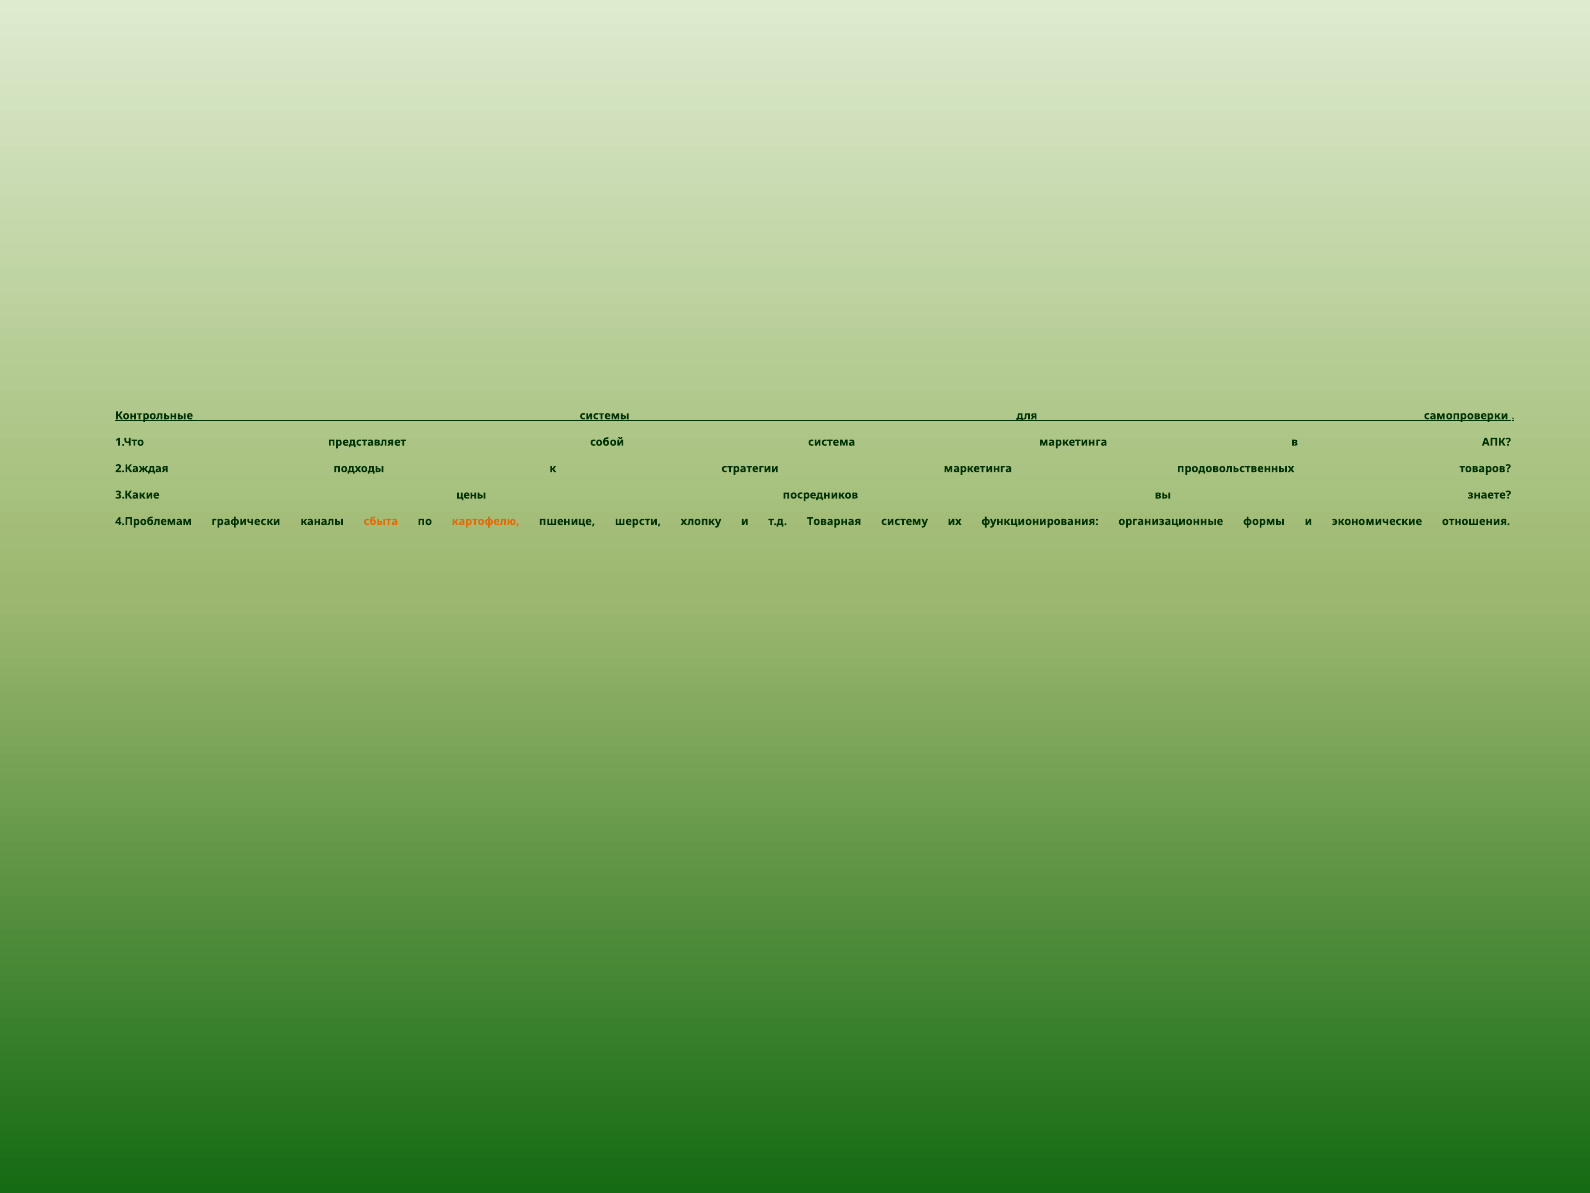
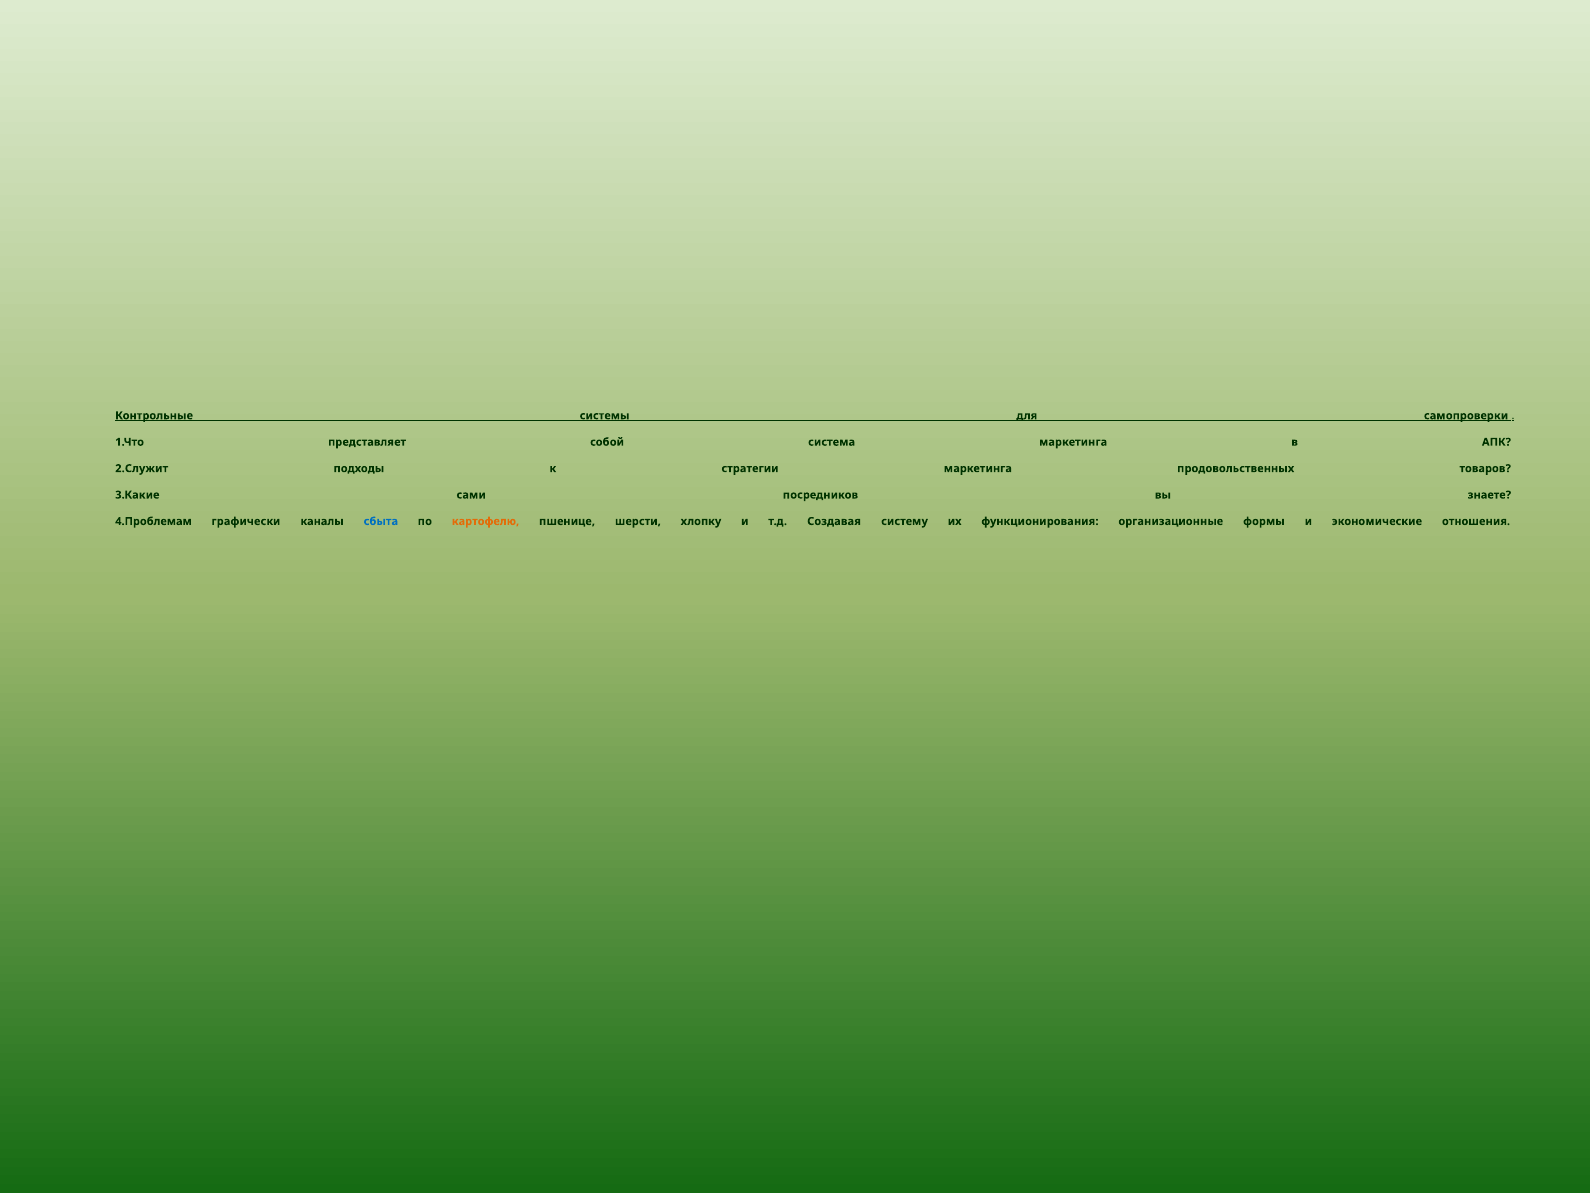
2.Каждая: 2.Каждая -> 2.Служит (142, 468)
цены: цены -> сами (471, 495)
сбыта colour: orange -> blue (381, 521)
Товарная: Товарная -> Создавая (834, 521)
